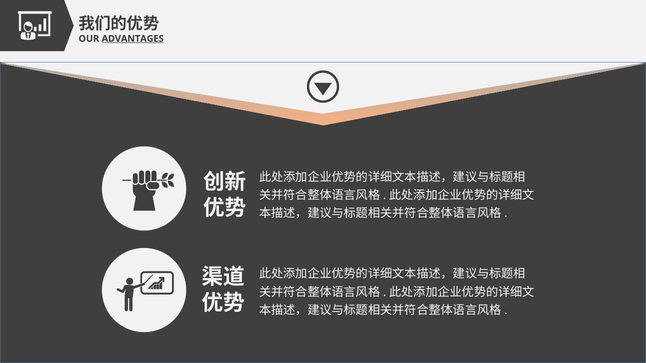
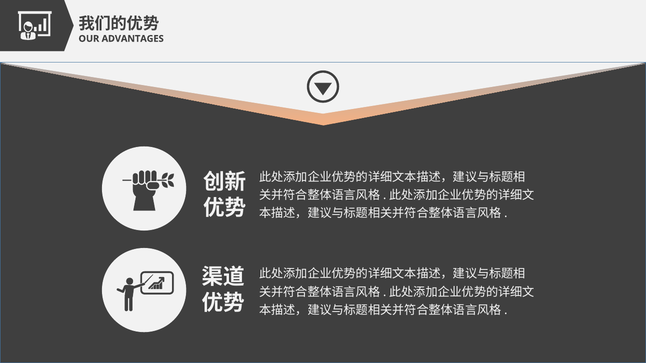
ADVANTAGES underline: present -> none (133, 39)
